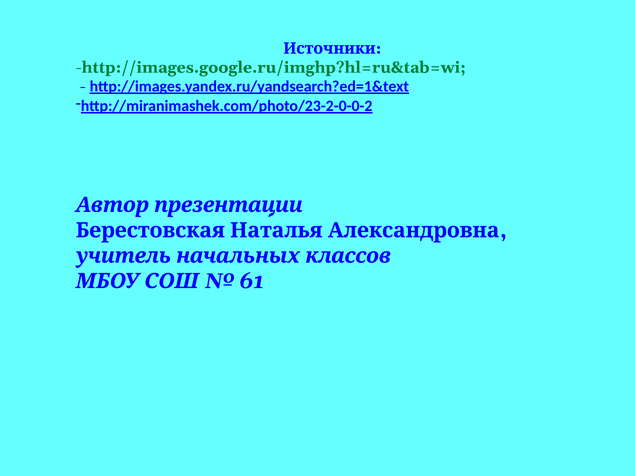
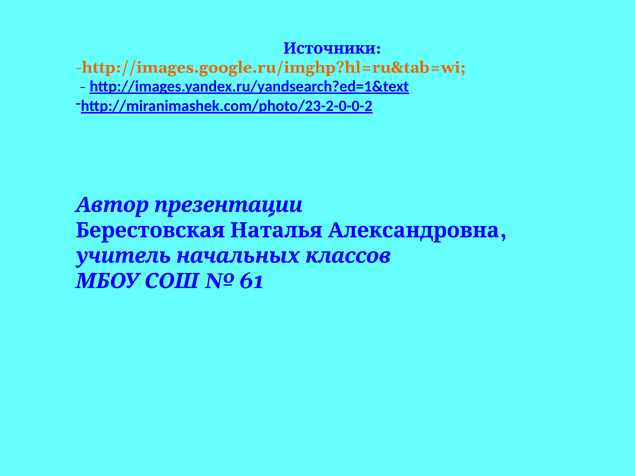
http://images.google.ru/imghp?hl=ru&tab=wi colour: green -> orange (271, 68)
